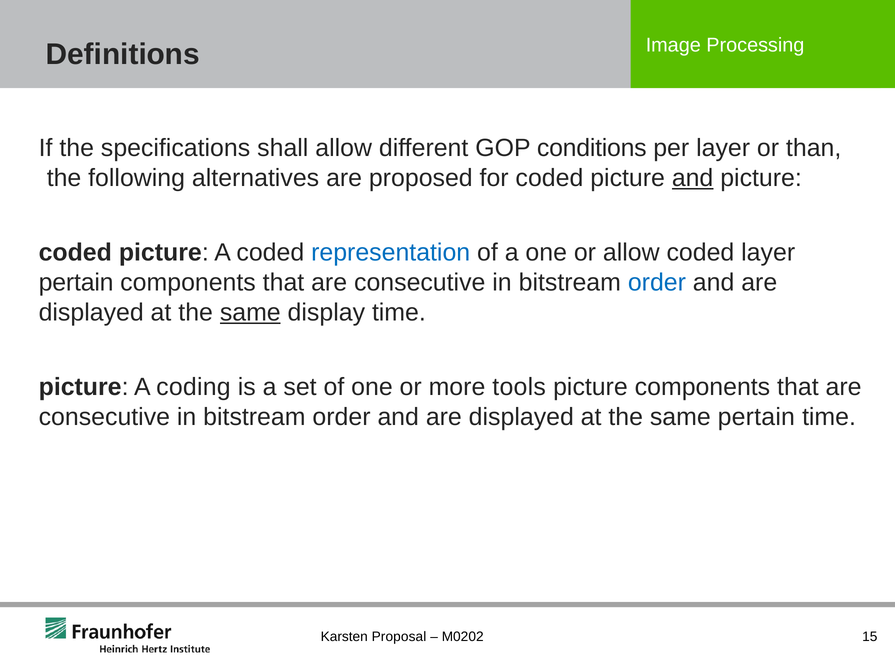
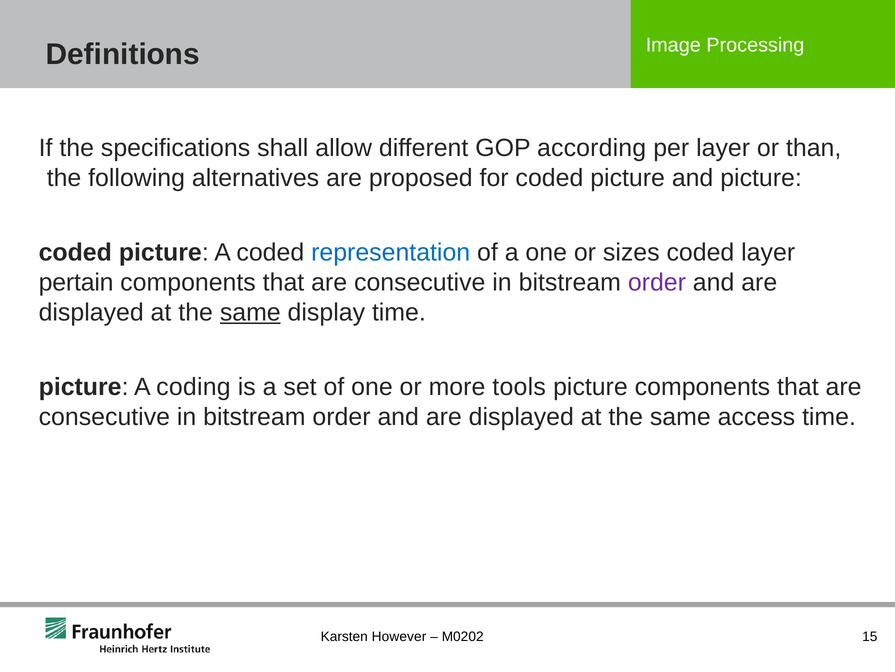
conditions: conditions -> according (592, 148)
and underline: present -> none (693, 178)
or allow: allow -> sizes (631, 252)
order colour: blue -> purple (657, 282)
same pertain: pertain -> access (756, 417)
Proposal: Proposal -> However (399, 636)
